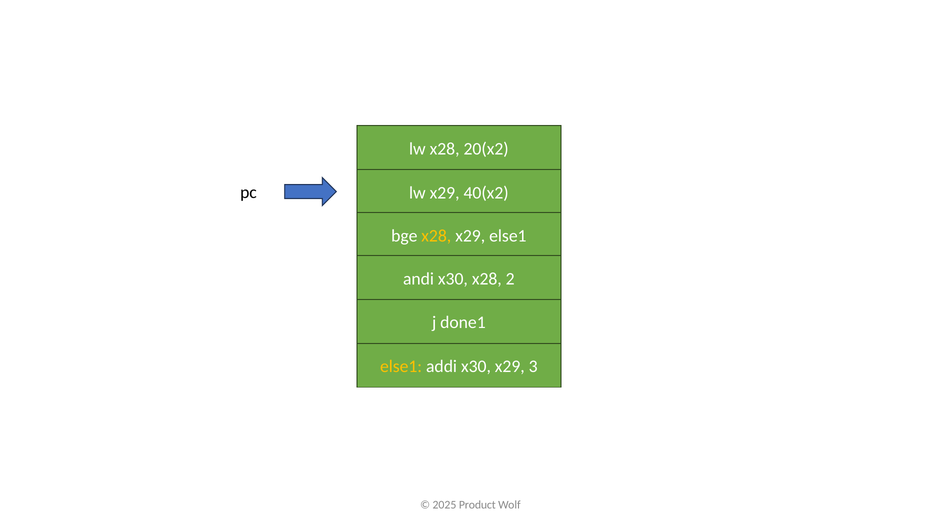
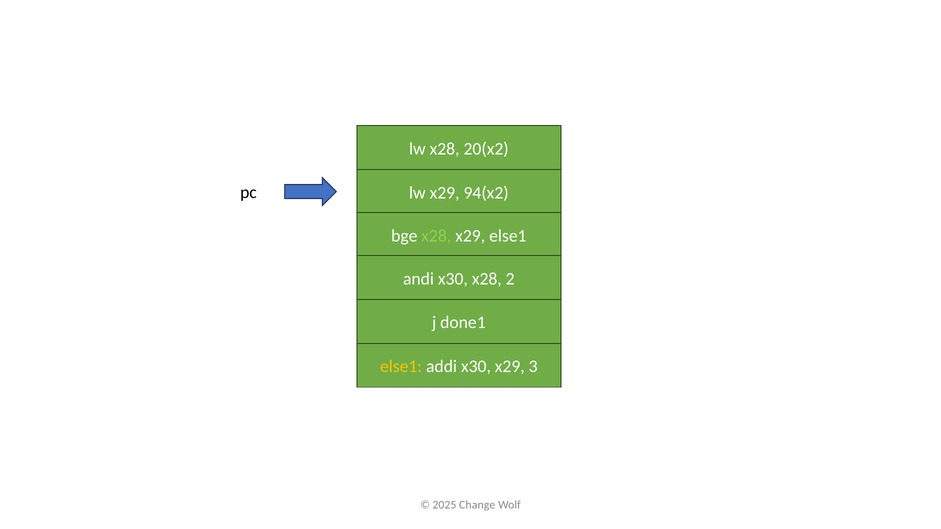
40(x2: 40(x2 -> 94(x2 (486, 193)
x28 colour: yellow -> light green (436, 236)
Product: Product -> Change (477, 505)
